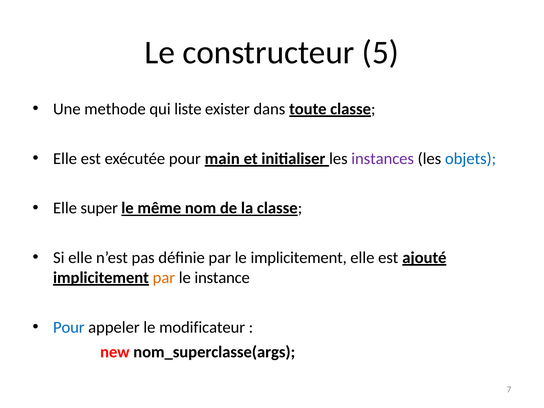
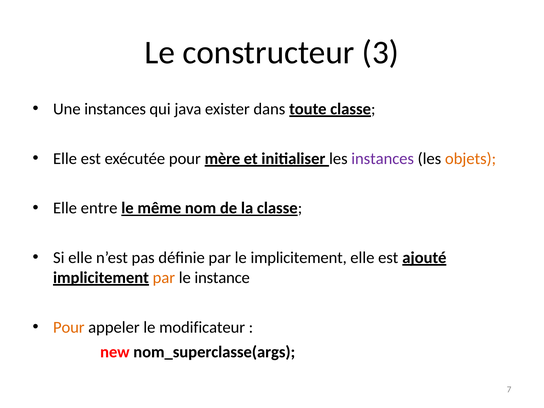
5: 5 -> 3 (381, 53)
Une methode: methode -> instances (115, 109)
liste: liste -> java (188, 109)
main: main -> mère (222, 159)
objets colour: blue -> orange (470, 159)
super: super -> entre (99, 208)
Pour colour: blue -> orange (69, 327)
